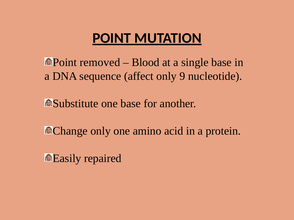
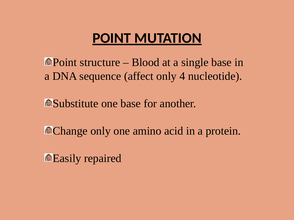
removed: removed -> structure (100, 63)
9: 9 -> 4 (182, 76)
